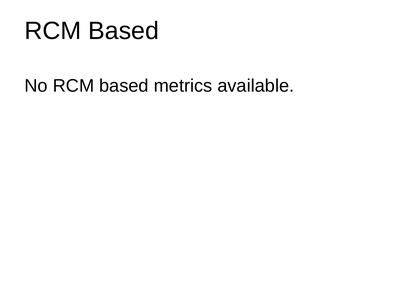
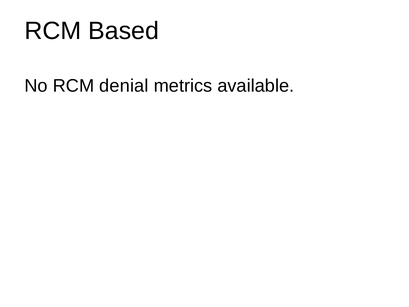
No RCM based: based -> denial (124, 86)
